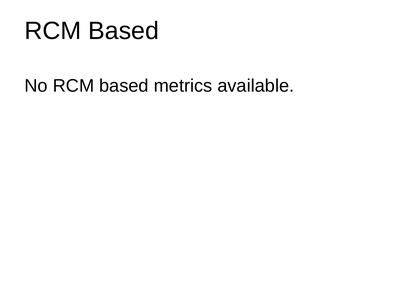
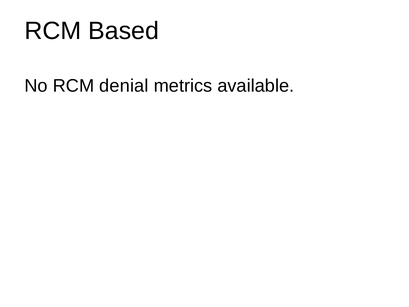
No RCM based: based -> denial (124, 86)
